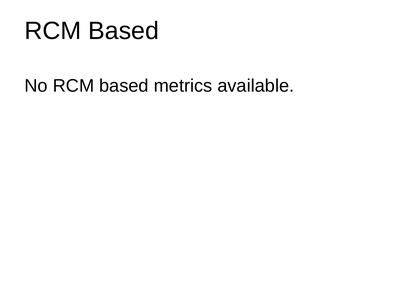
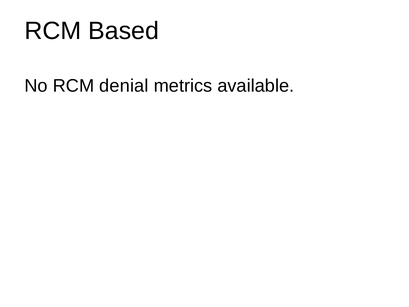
No RCM based: based -> denial (124, 86)
